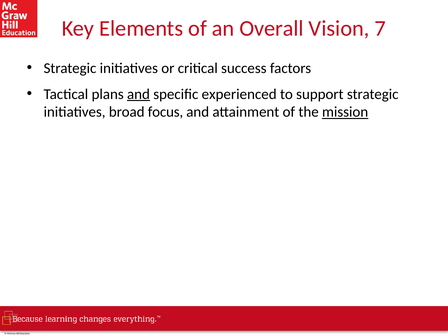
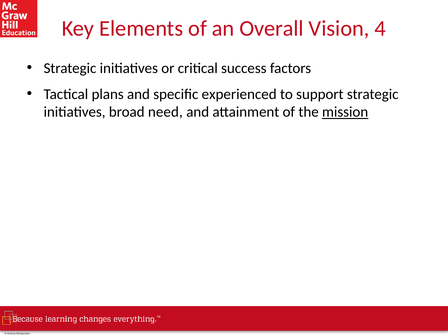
7: 7 -> 4 (380, 28)
and underline: present -> none (138, 94)
focus: focus -> need (165, 112)
